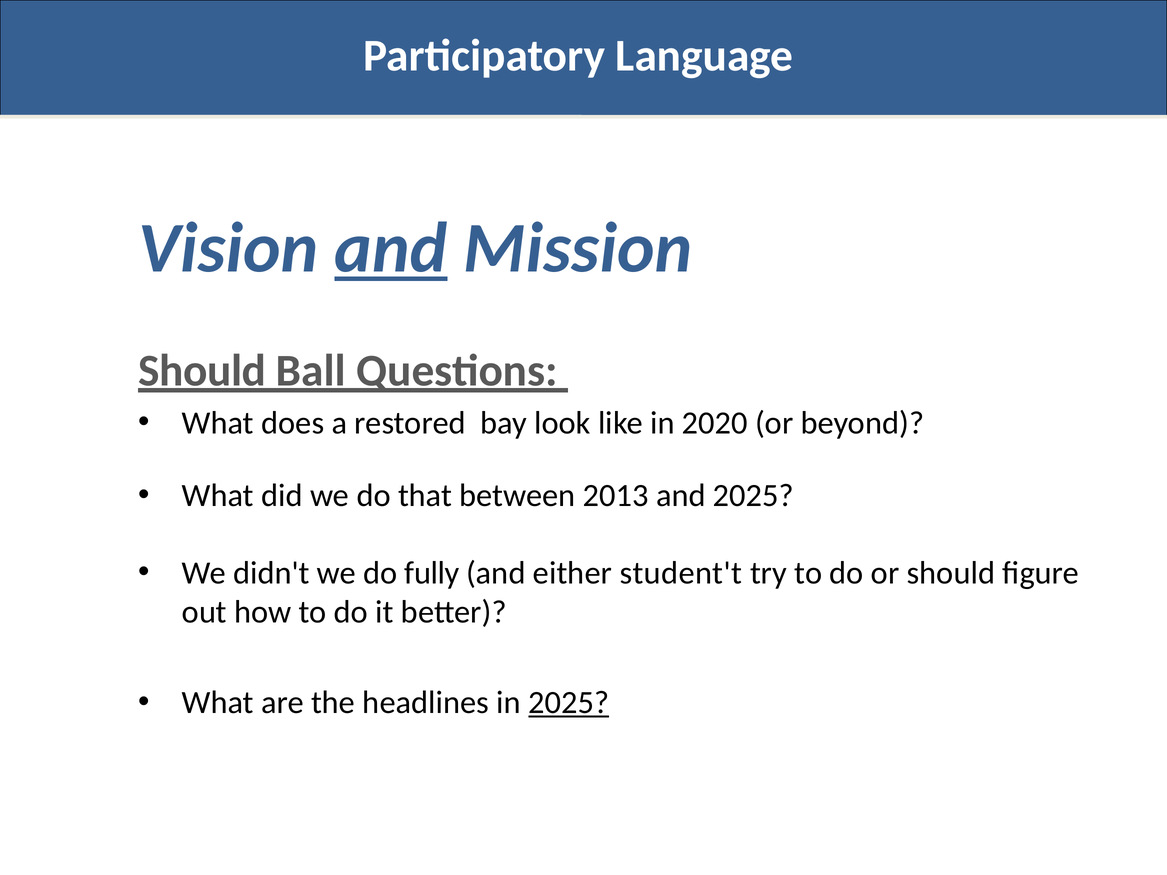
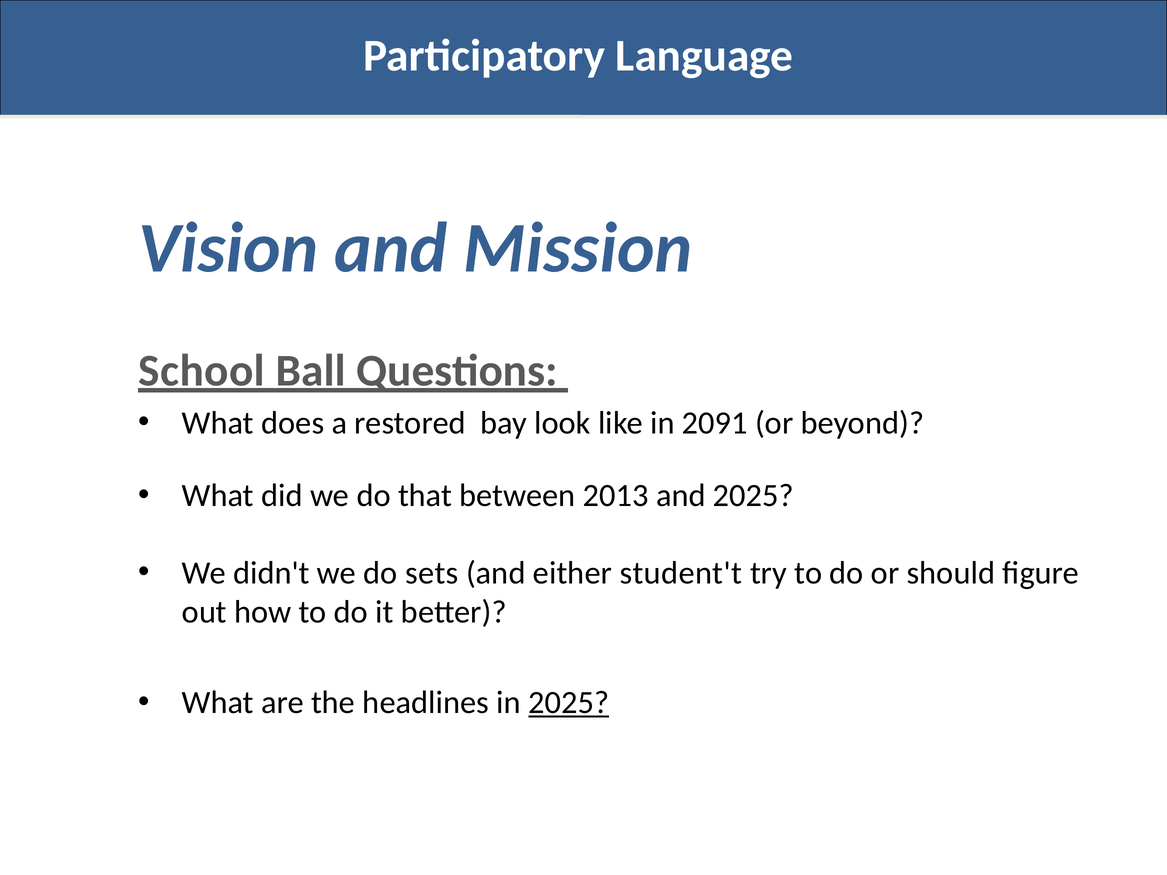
and underline: present -> none (391, 248)
Should: Should -> School (202, 371)
2020: 2020 -> 2091 (715, 423)
fully: fully -> sets (432, 573)
